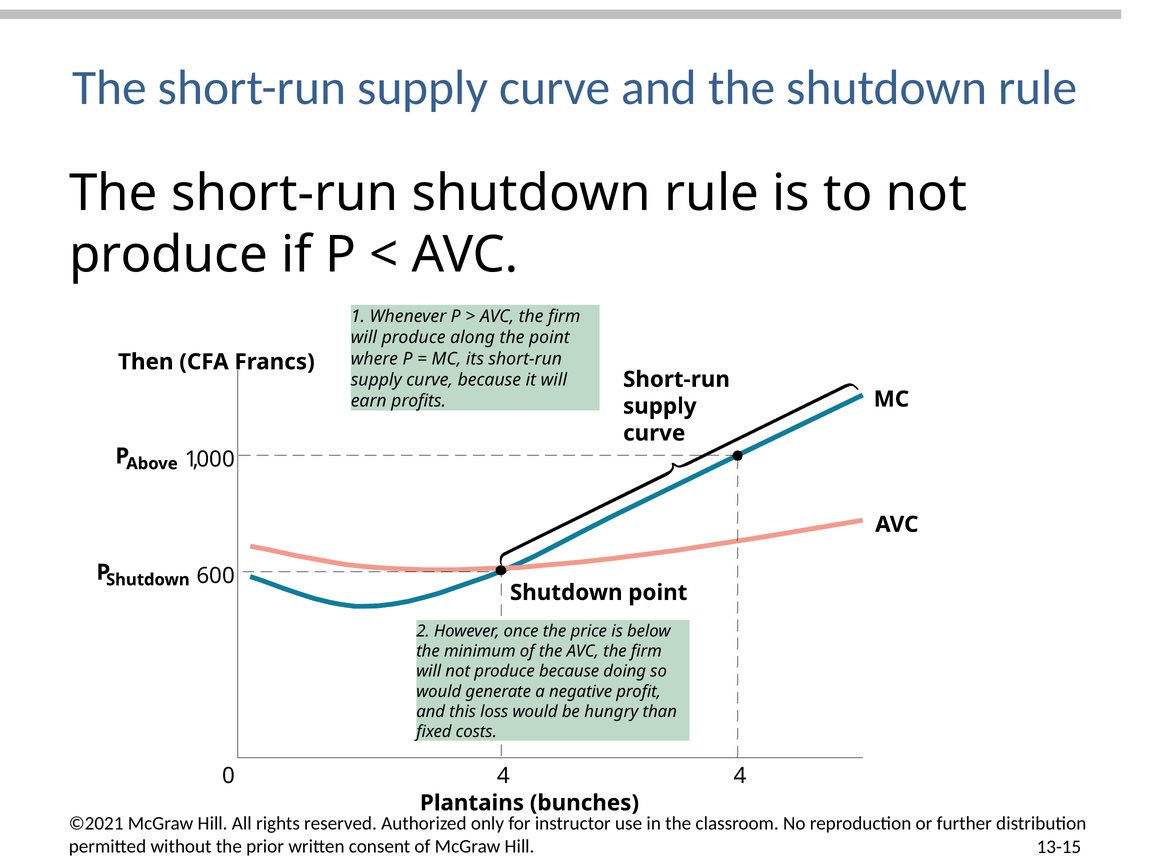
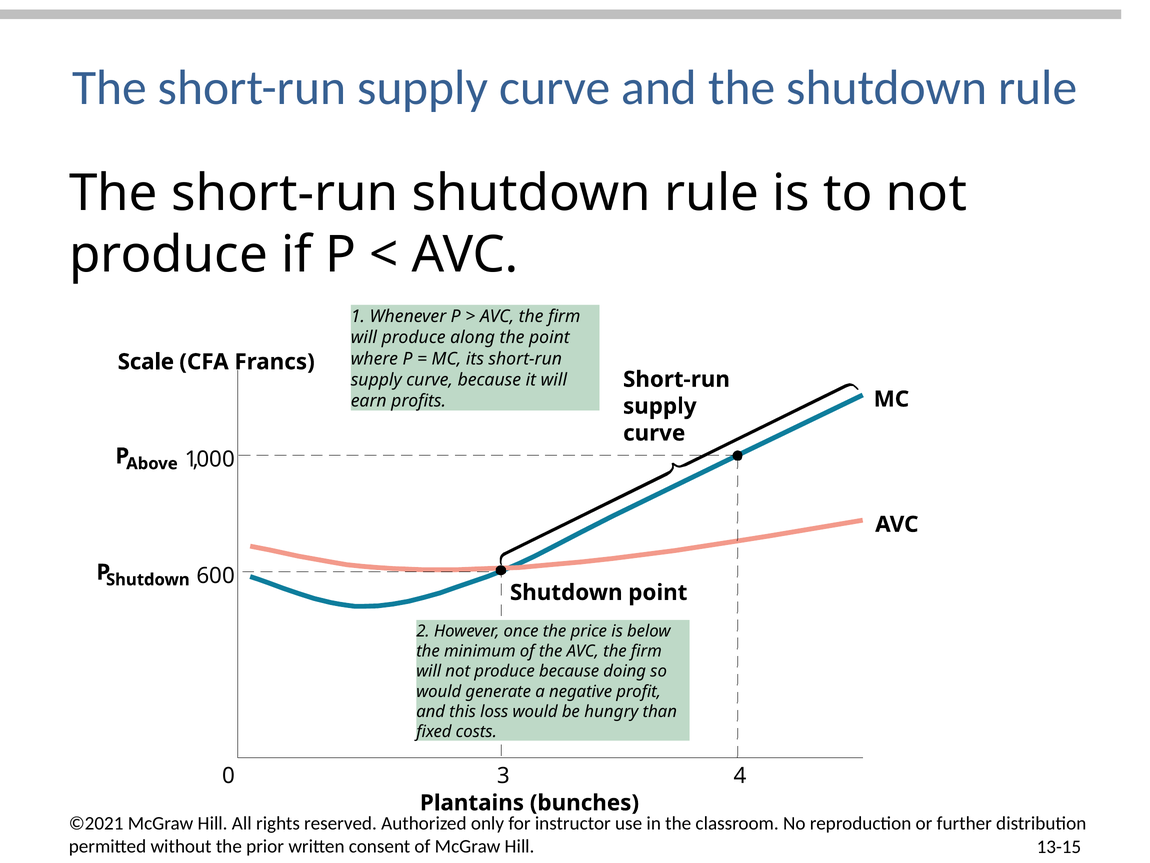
Then: Then -> Scale (146, 362)
0 4: 4 -> 3 (503, 776)
